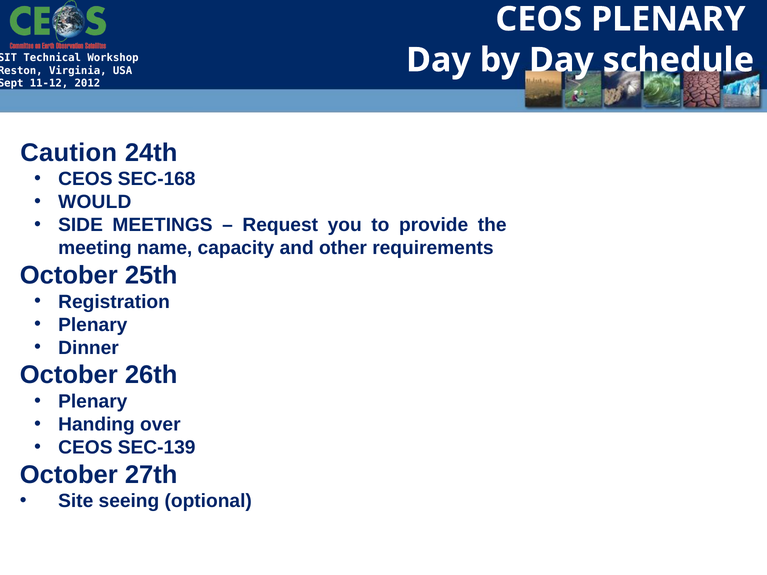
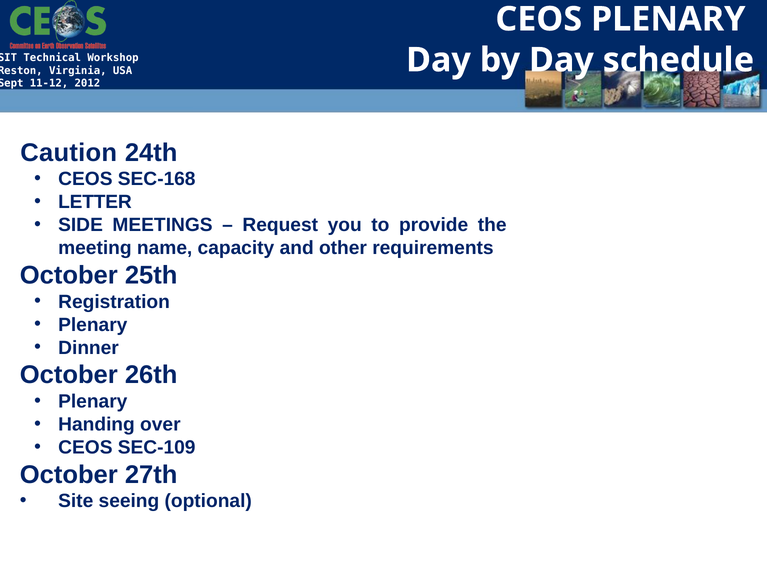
WOULD: WOULD -> LETTER (95, 202)
SEC-139: SEC-139 -> SEC-109 (157, 448)
